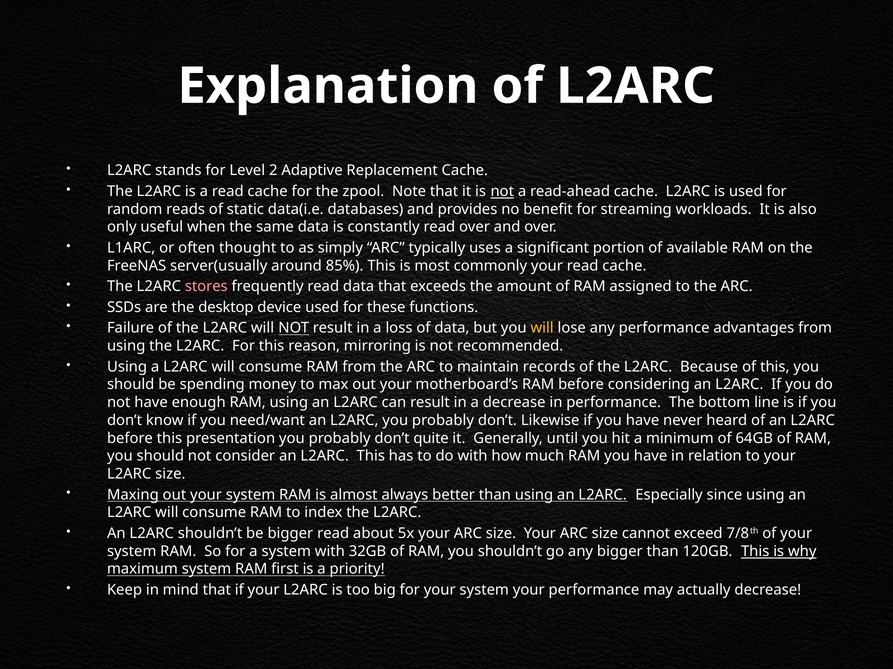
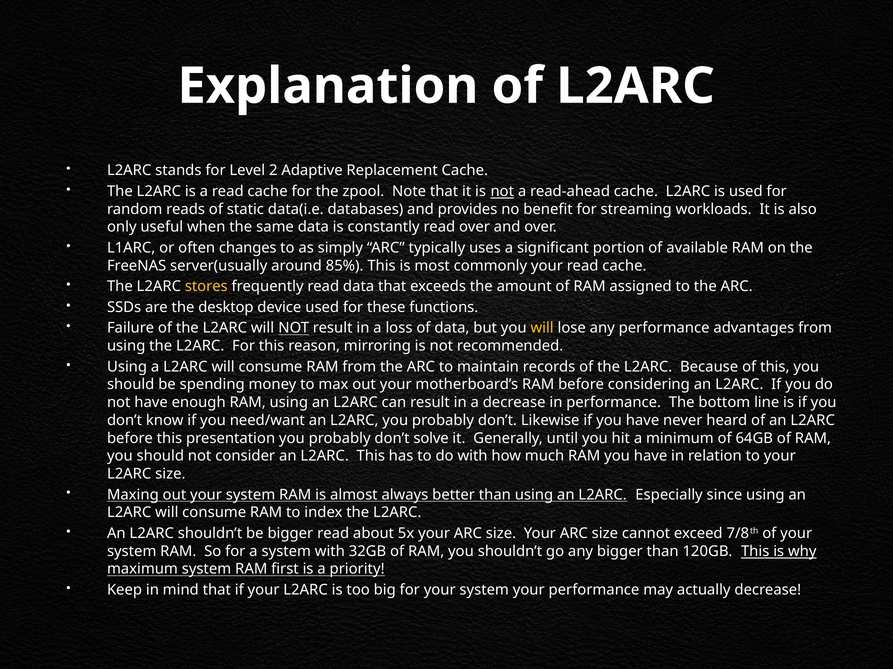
thought: thought -> changes (248, 248)
stores colour: pink -> yellow (206, 287)
quite: quite -> solve (431, 439)
